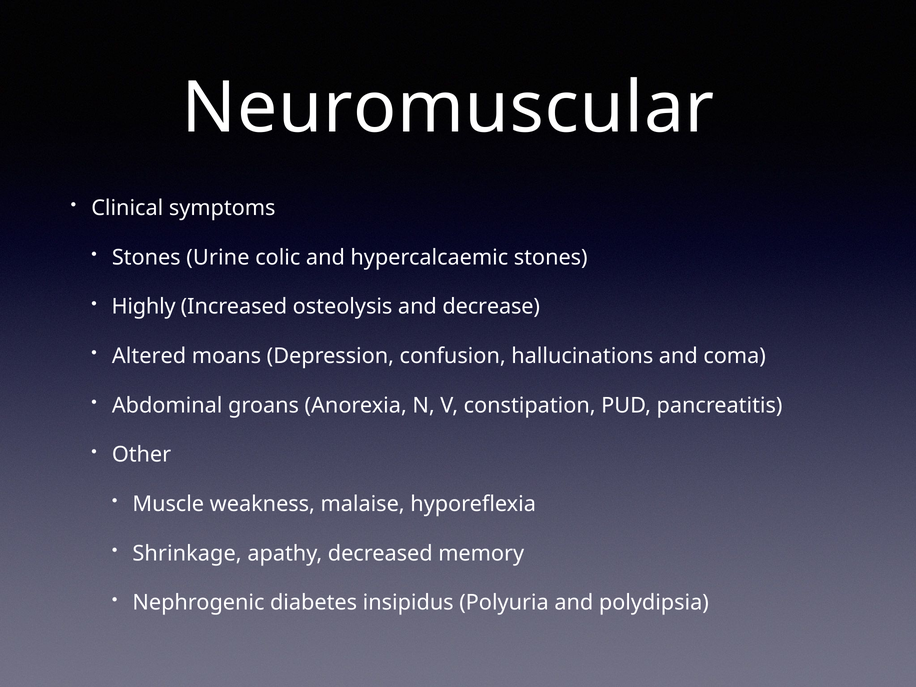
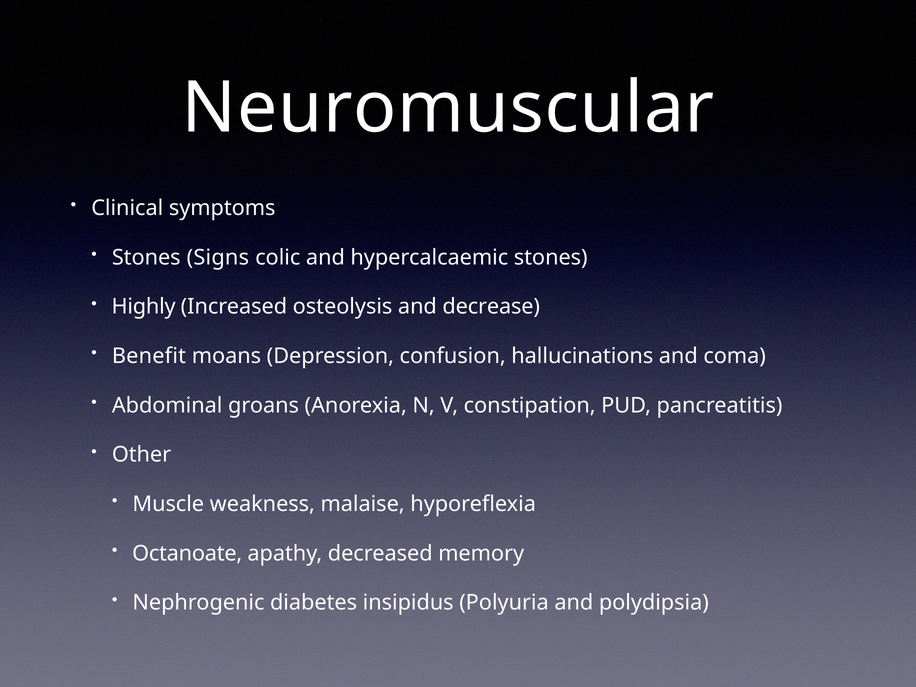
Urine: Urine -> Signs (218, 257)
Altered: Altered -> Benefit (149, 356)
Shrinkage: Shrinkage -> Octanoate (187, 553)
